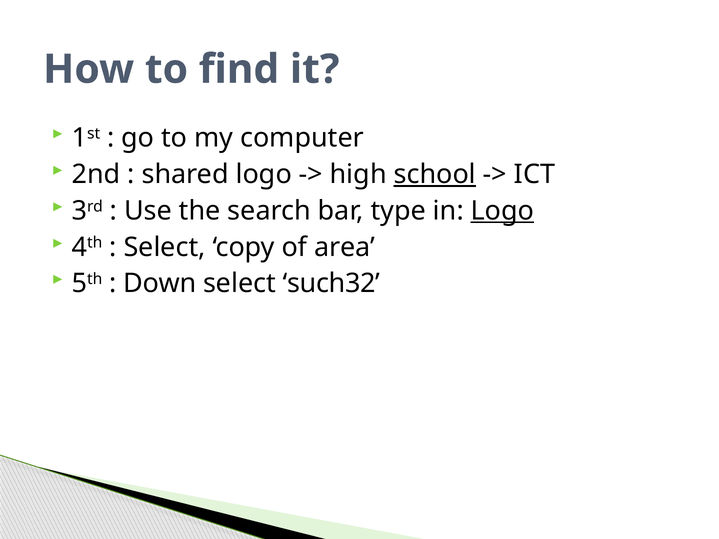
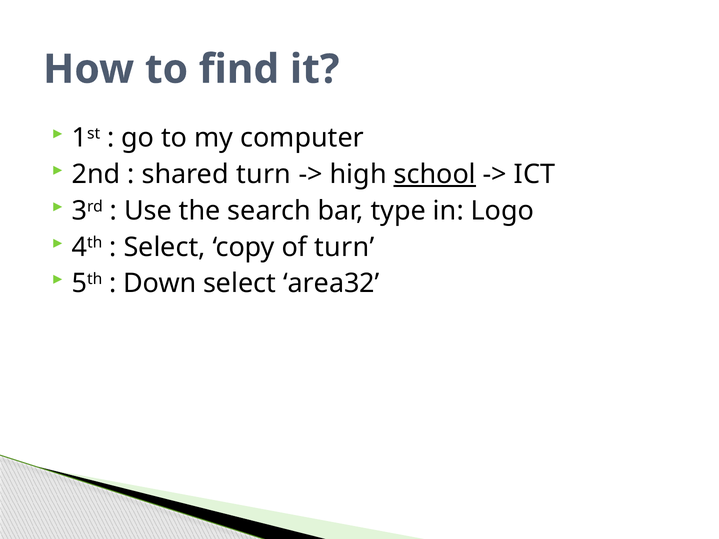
shared logo: logo -> turn (264, 174)
Logo underline: present -> none (502, 211)
of area: area -> turn (344, 247)
such32: such32 -> area32 (331, 284)
